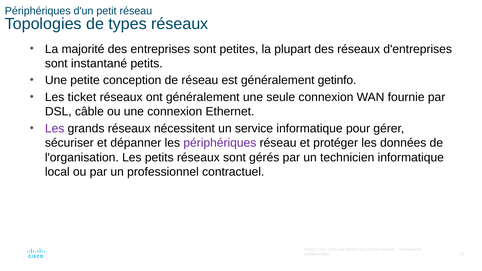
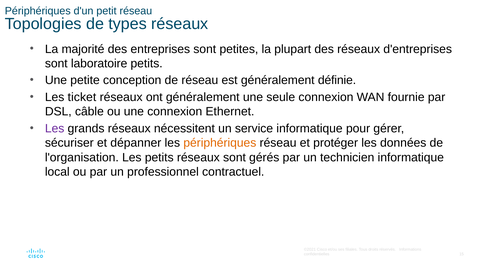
instantané: instantané -> laboratoire (99, 64)
getinfo: getinfo -> définie (337, 80)
périphériques colour: purple -> orange (220, 143)
